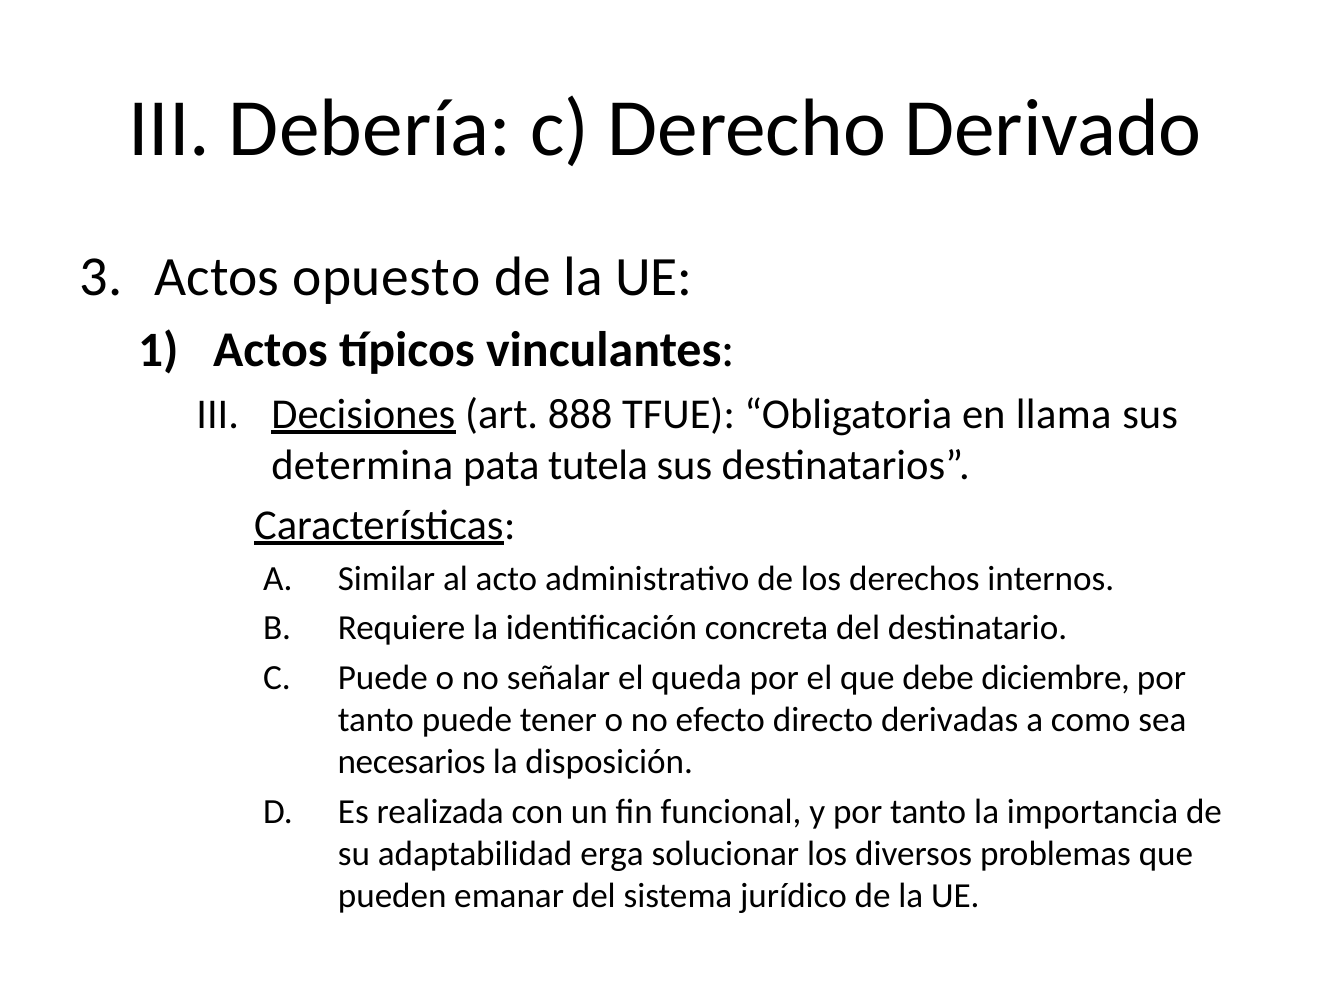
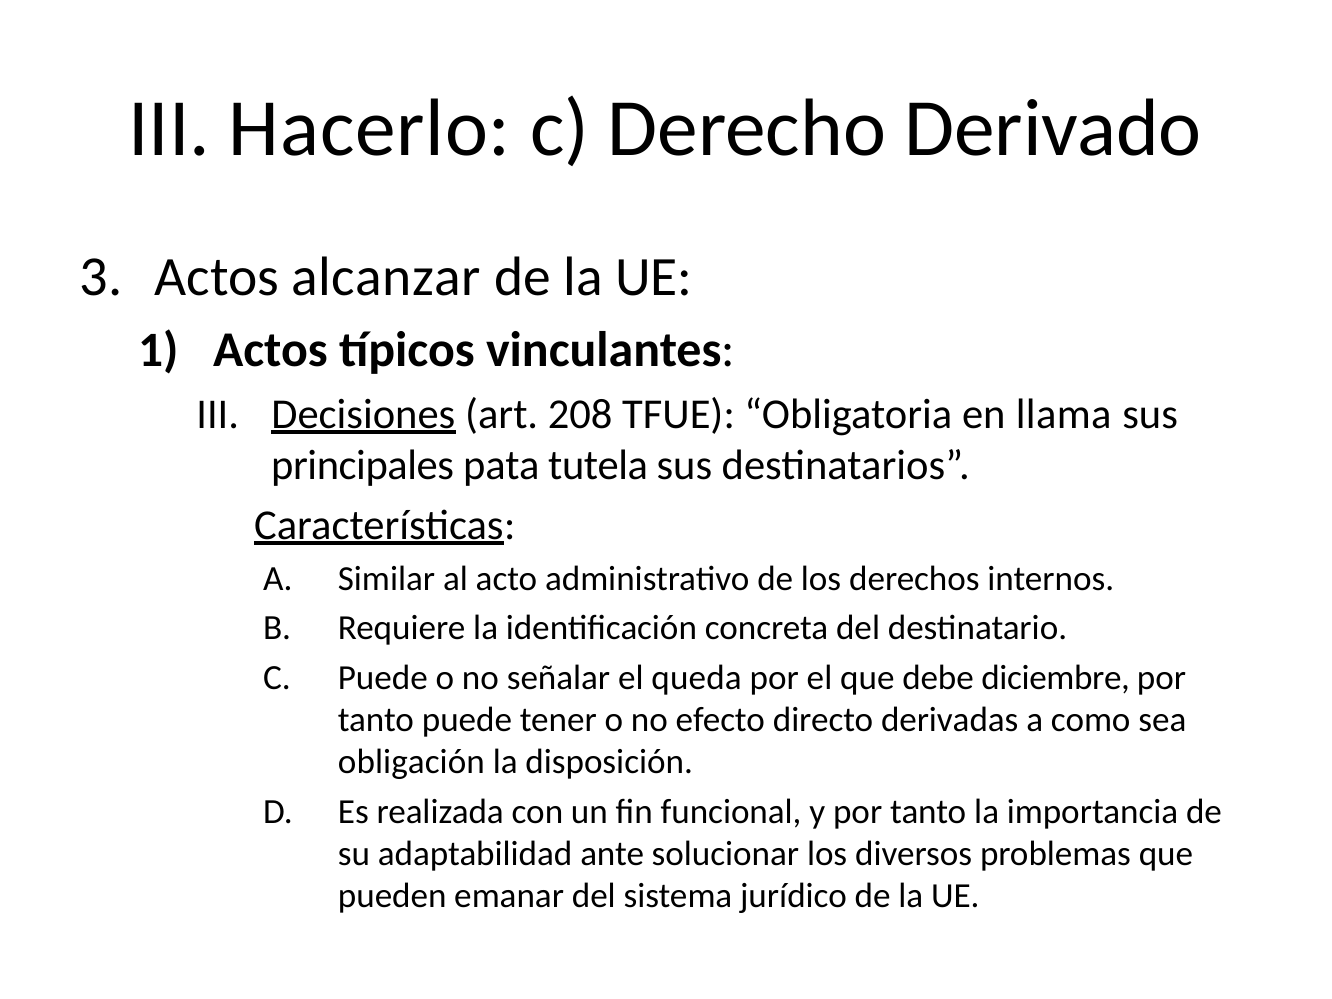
Debería: Debería -> Hacerlo (370, 129)
opuesto: opuesto -> alcanzar (386, 277)
888: 888 -> 208 (580, 414)
determina: determina -> principales (363, 465)
necesarios: necesarios -> obligación (411, 762)
erga: erga -> ante (612, 854)
